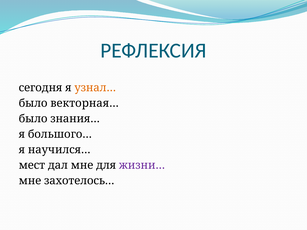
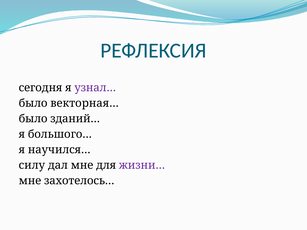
узнал… colour: orange -> purple (95, 88)
знания…: знания… -> зданий… (75, 119)
мест: мест -> силу (32, 165)
